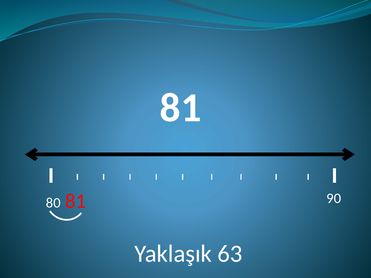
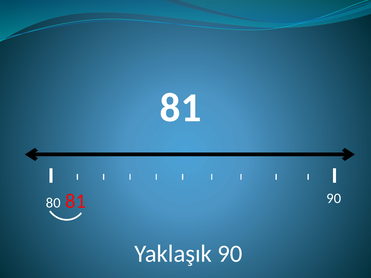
Yaklaşık 63: 63 -> 90 (230, 254)
